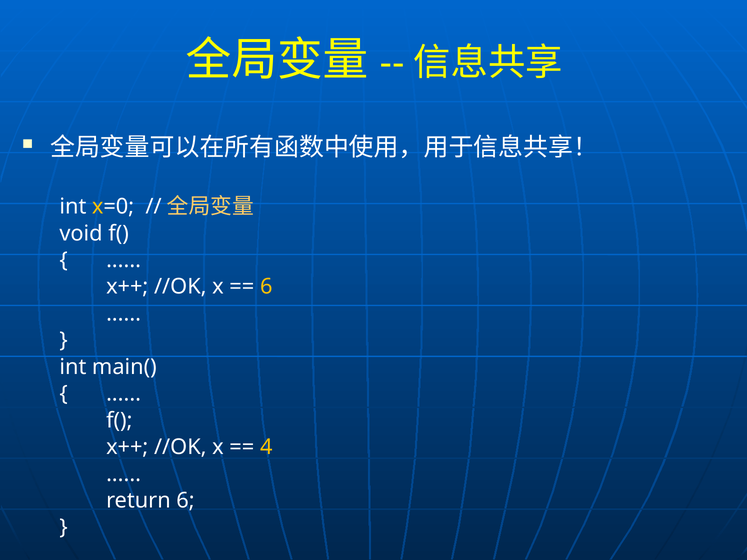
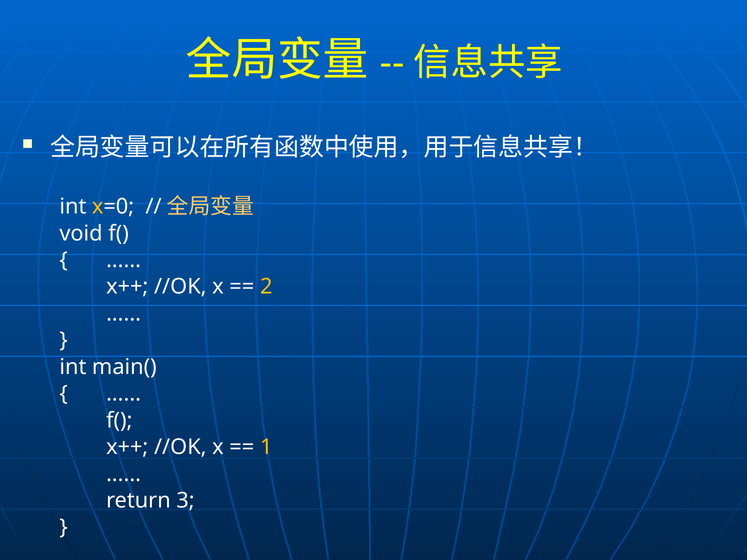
6: 6 -> 2 (266, 287)
4: 4 -> 1 (266, 447)
return 6: 6 -> 3 (186, 501)
